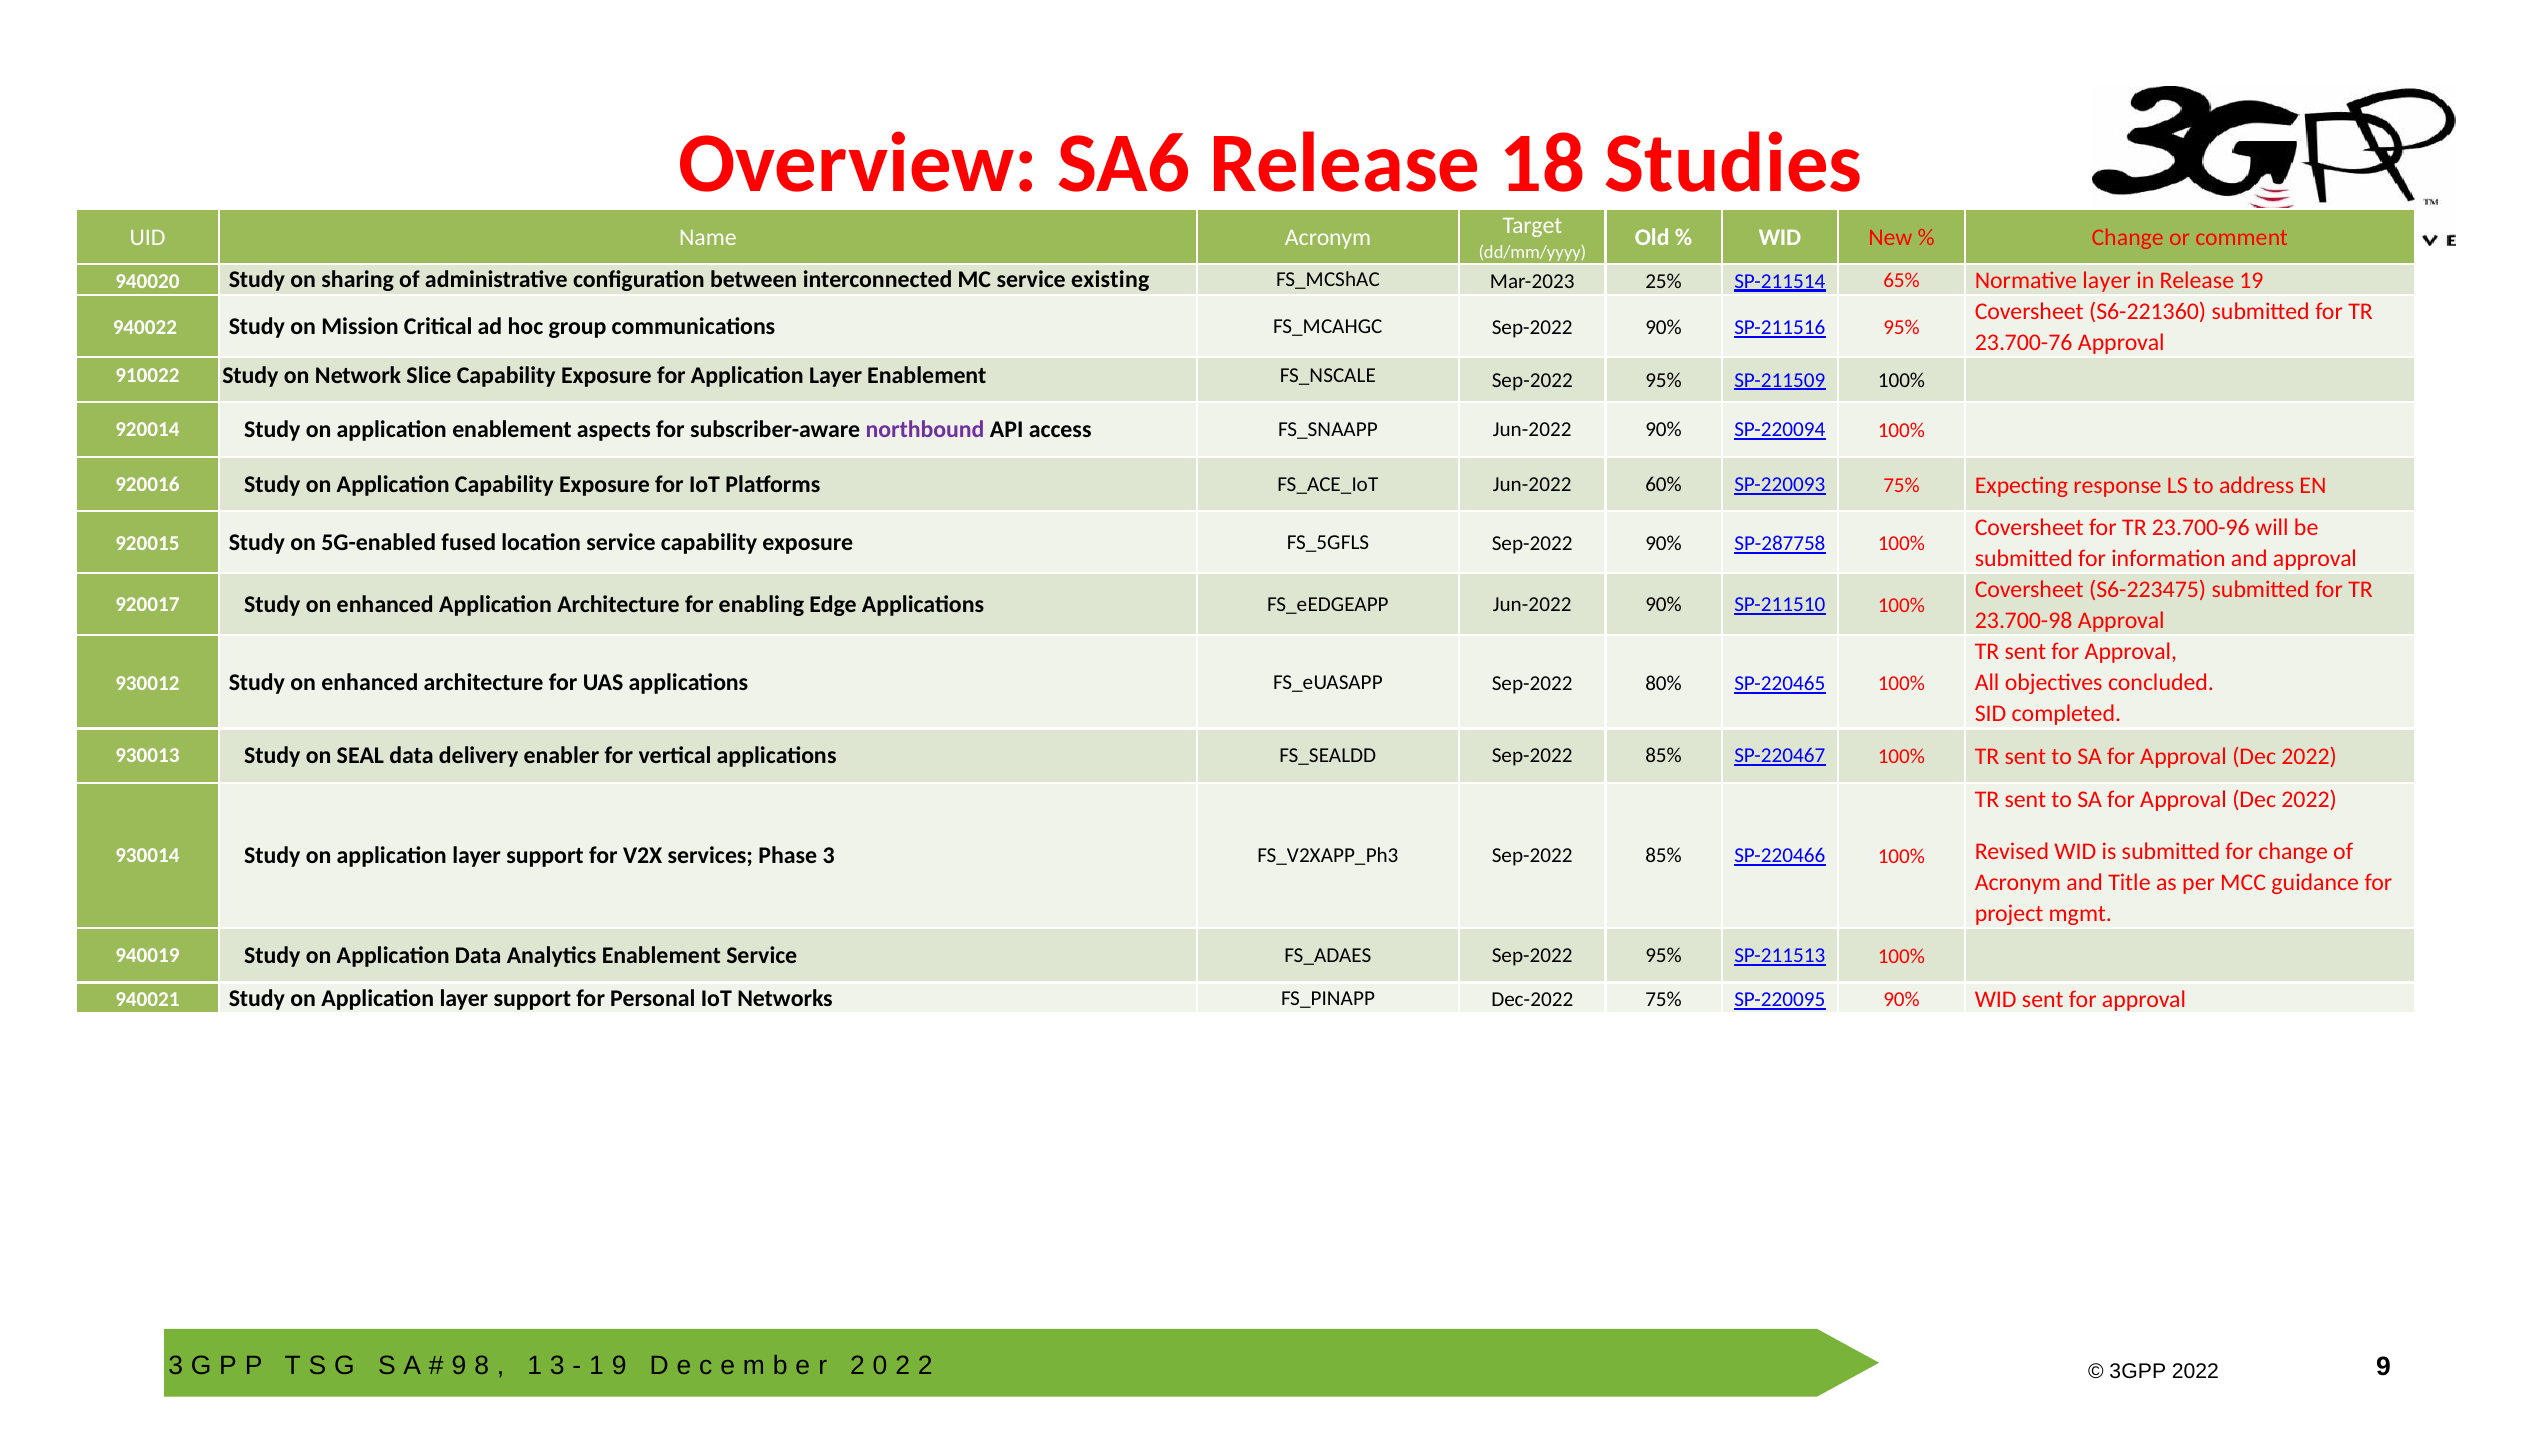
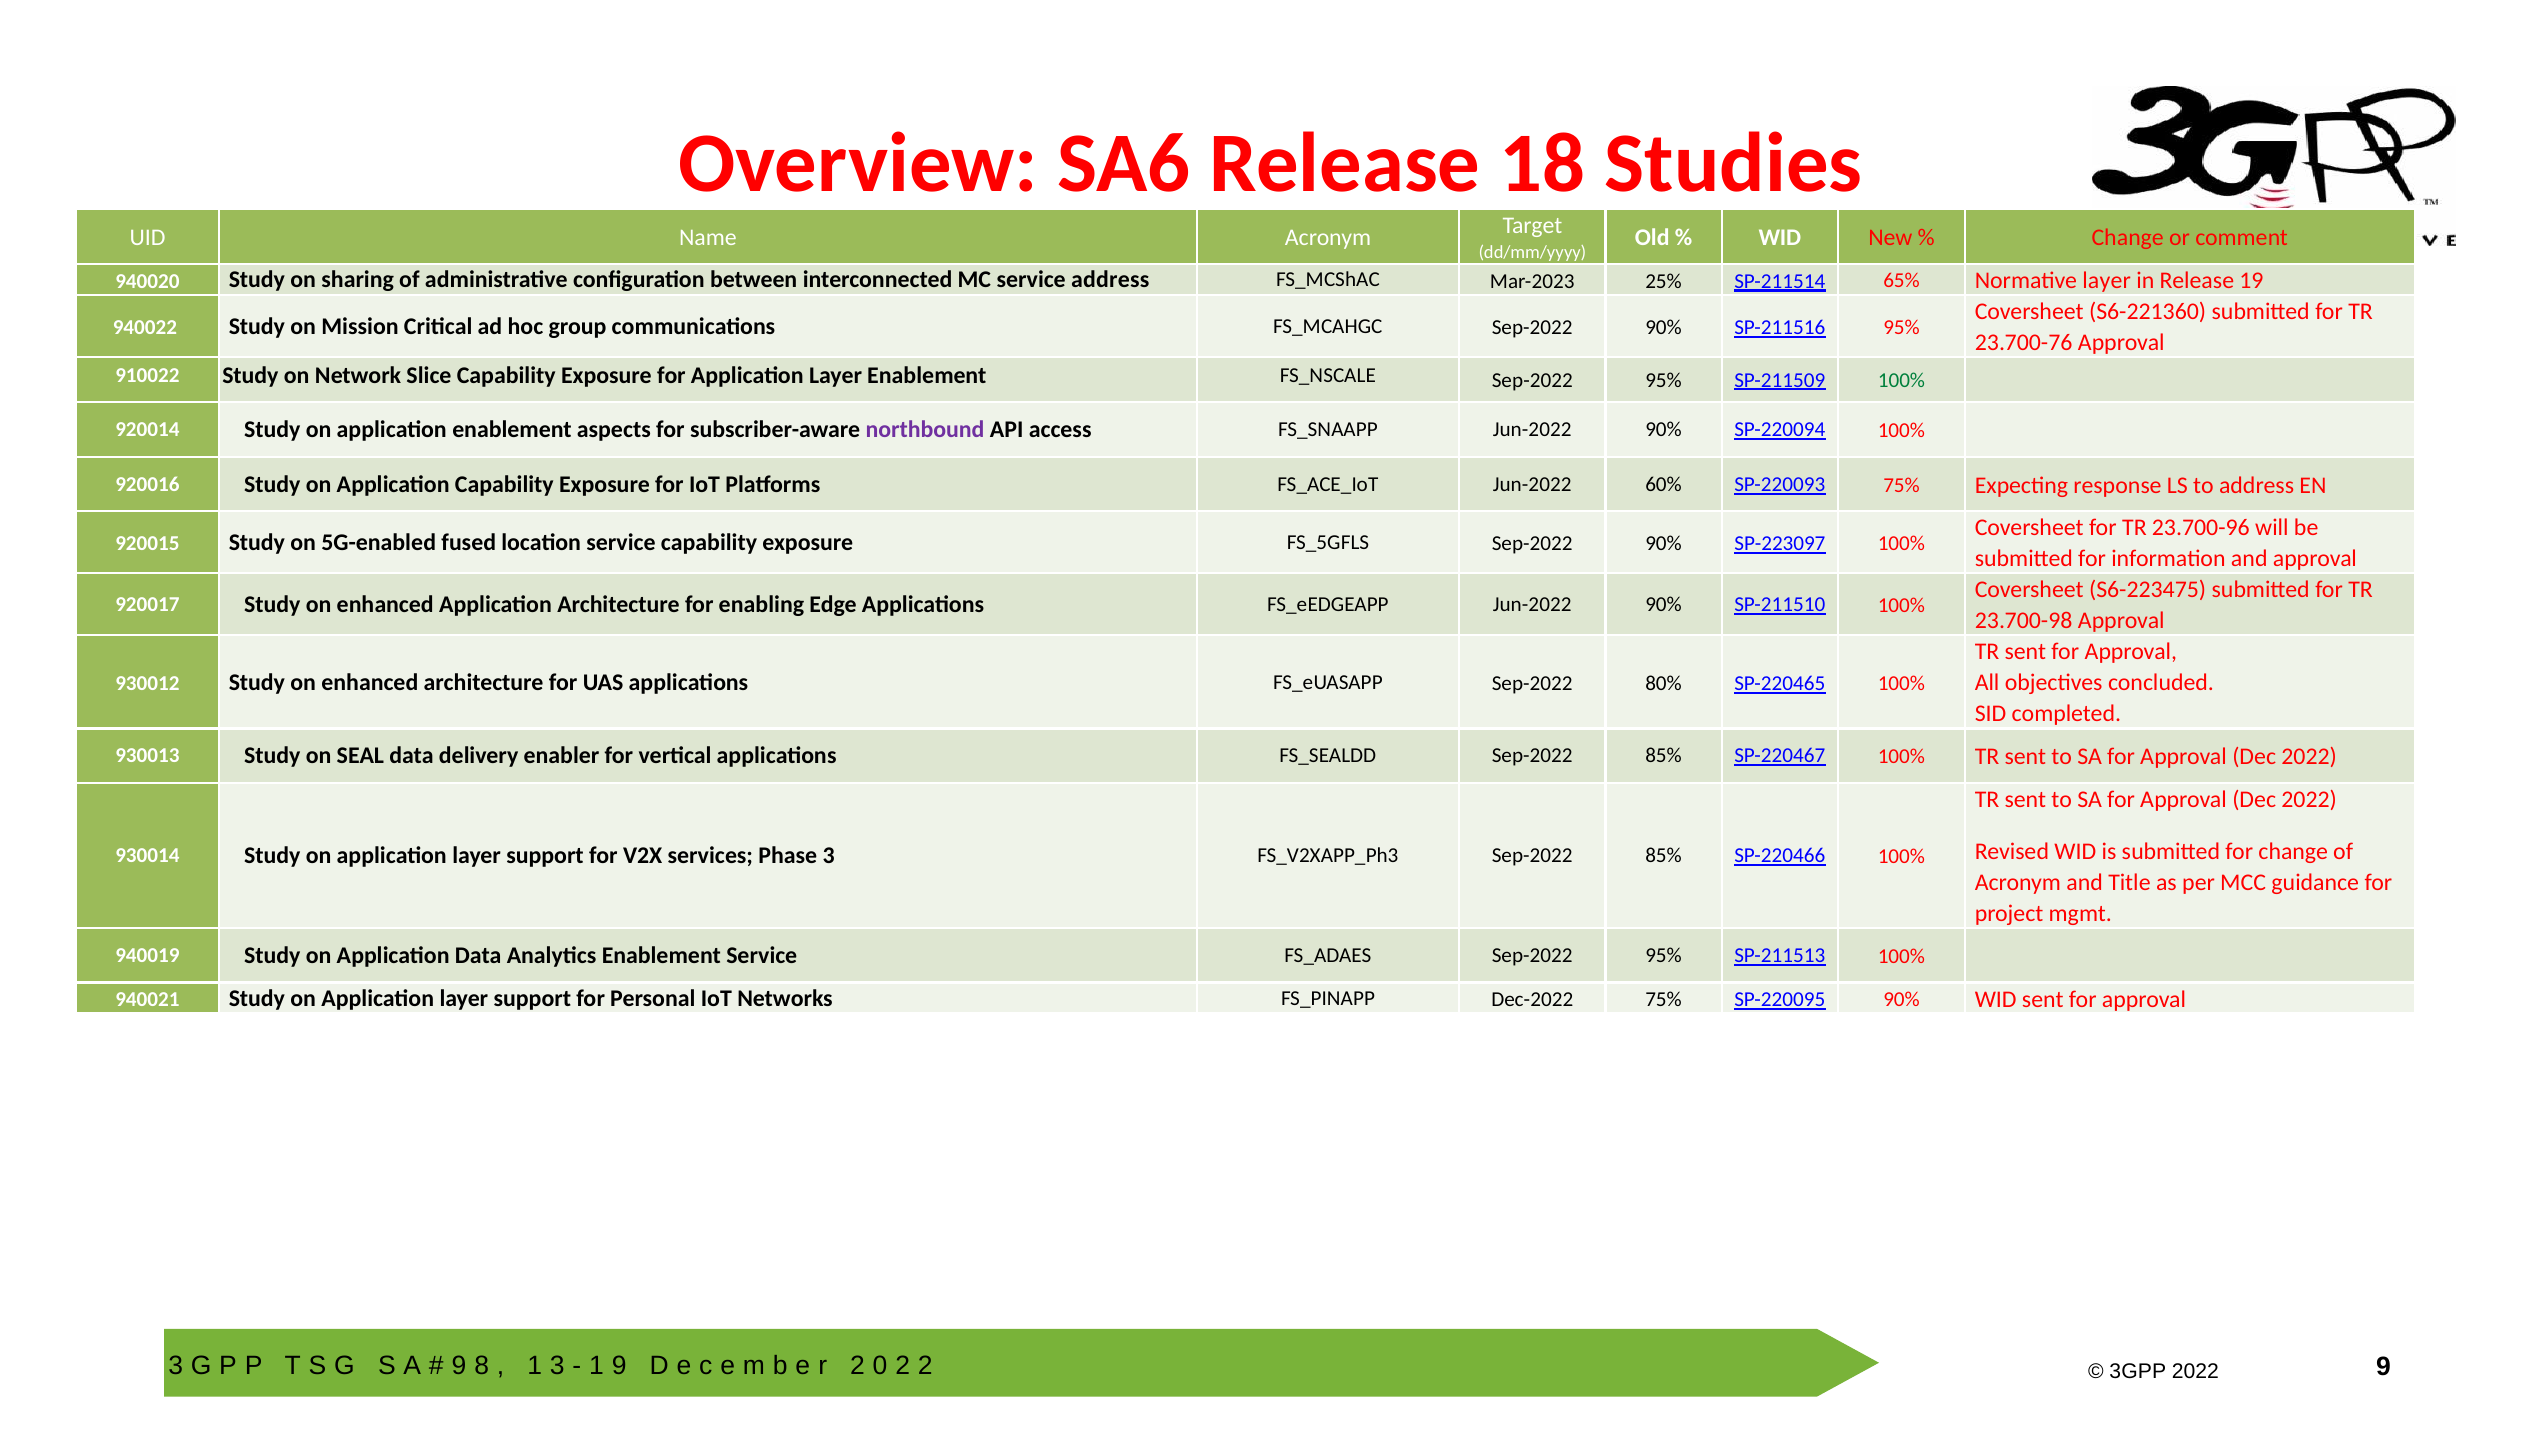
service existing: existing -> address (1110, 280)
100% colour: black -> green (1901, 381)
SP-287758: SP-287758 -> SP-223097 (1780, 544)
